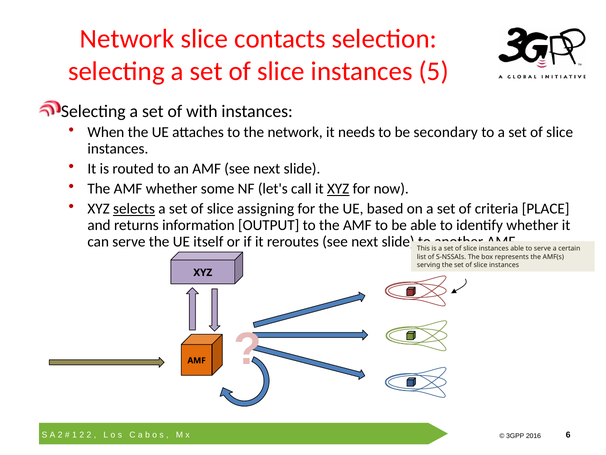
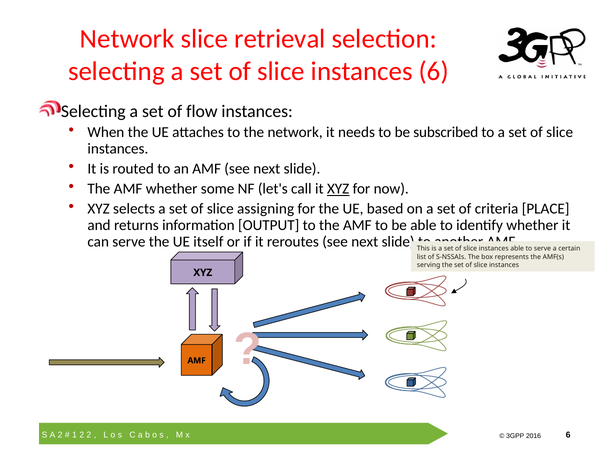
contacts: contacts -> retrieval (280, 39)
instances 5: 5 -> 6 (434, 71)
with: with -> flow (202, 111)
secondary: secondary -> subscribed (446, 132)
selects underline: present -> none (134, 209)
